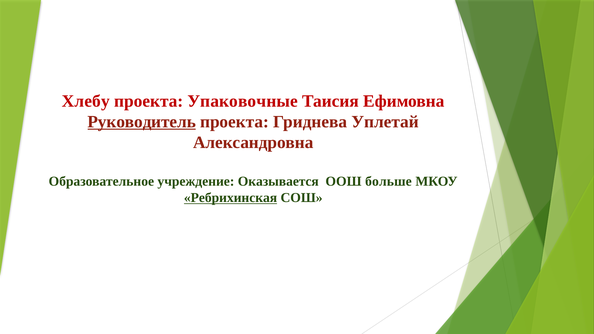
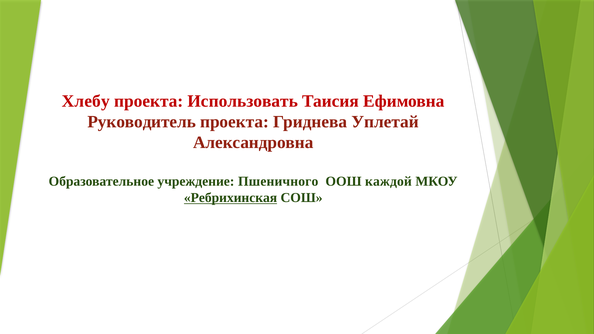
Упаковочные: Упаковочные -> Использовать (243, 101)
Руководитель underline: present -> none (142, 122)
Оказывается: Оказывается -> Пшеничного (278, 182)
больше: больше -> каждой (388, 182)
